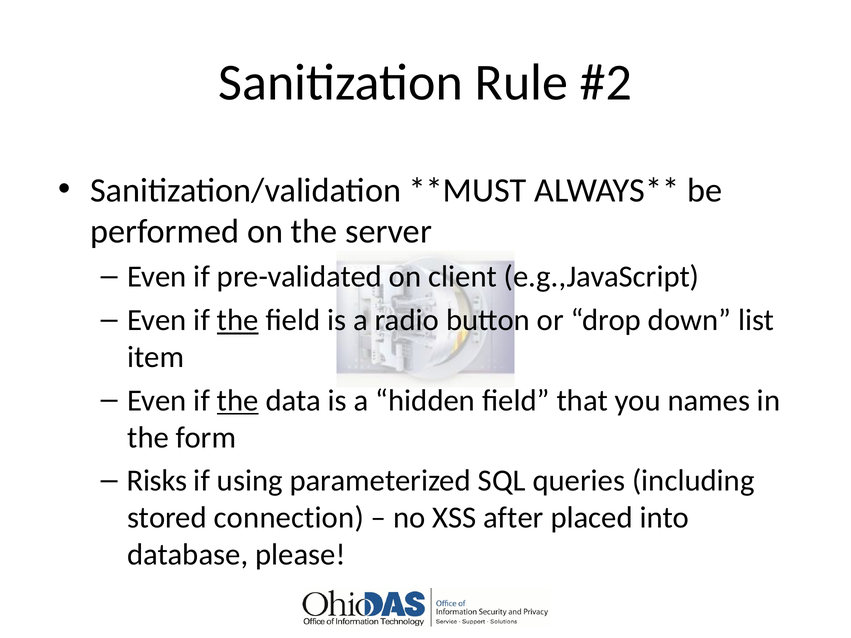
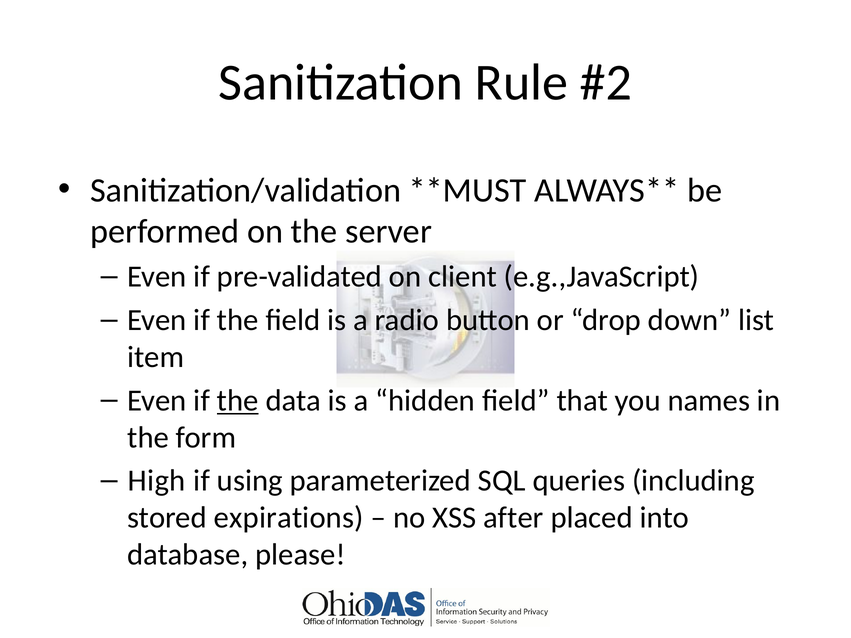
the underline: present -> none (238, 320)
Risks: Risks -> High (157, 481)
connection: connection -> expirations (289, 518)
